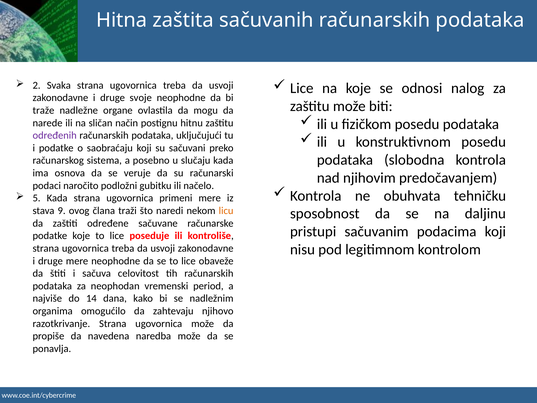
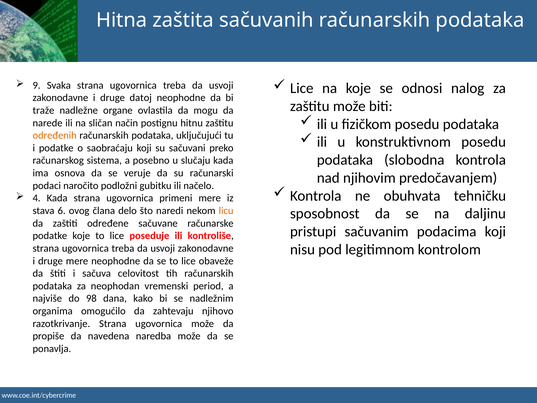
2: 2 -> 9 (37, 85)
svoje: svoje -> datoj (141, 98)
određenih colour: purple -> orange (55, 135)
5: 5 -> 4 (37, 198)
9: 9 -> 6 (62, 211)
traži: traži -> delo (128, 211)
14: 14 -> 98 (91, 298)
